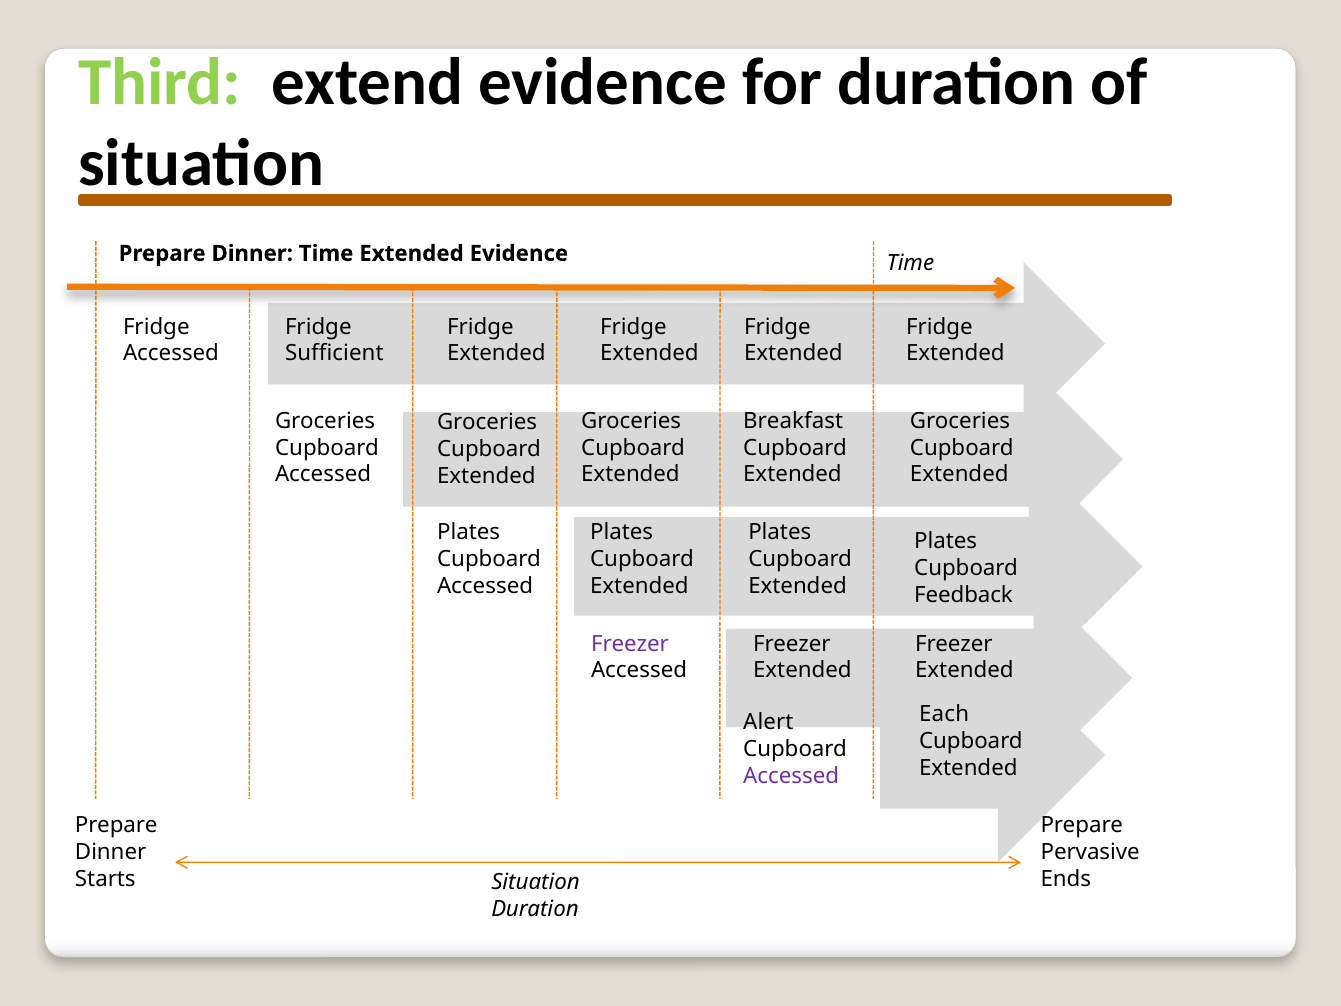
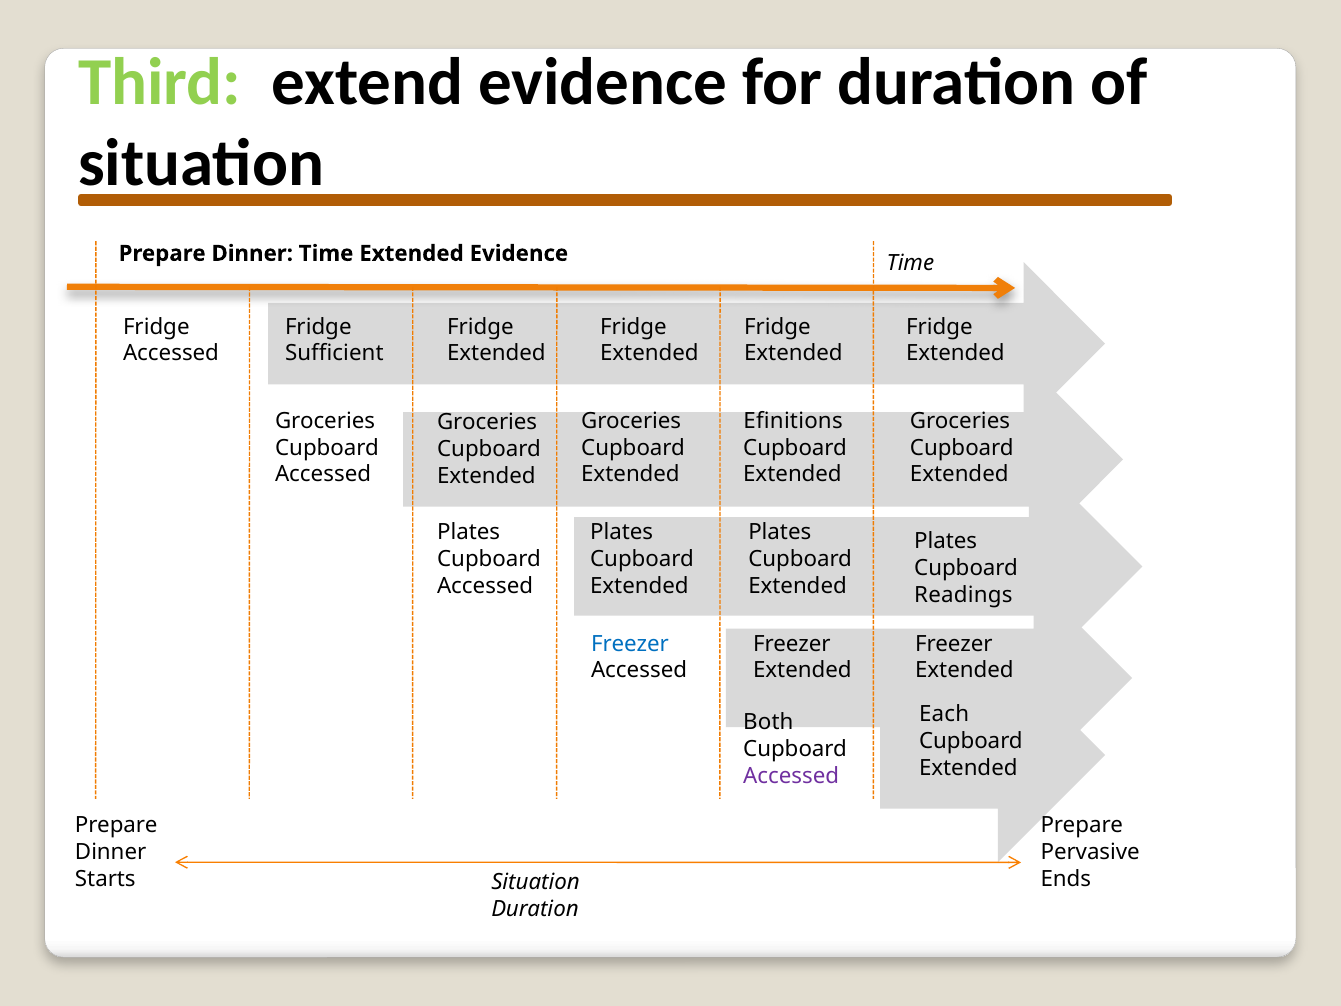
Breakfast: Breakfast -> Efinitions (793, 421)
Feedback: Feedback -> Readings (963, 595)
Freezer colour: purple -> blue (630, 644)
Alert: Alert -> Both (768, 722)
